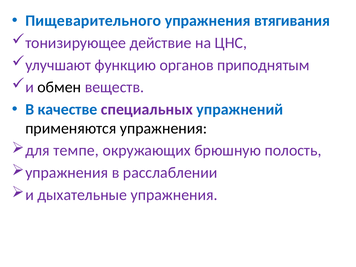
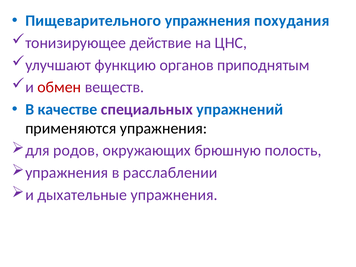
втягивания: втягивания -> похудания (292, 21)
обмен colour: black -> red (59, 87)
темпе: темпе -> родов (76, 151)
